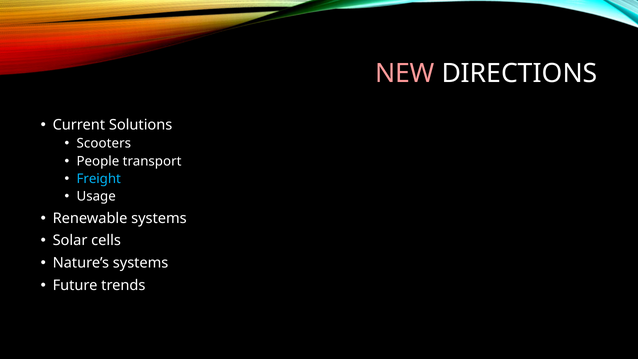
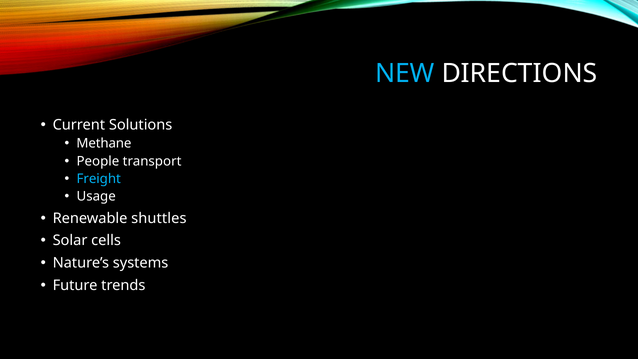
NEW colour: pink -> light blue (405, 74)
Scooters: Scooters -> Methane (104, 143)
Renewable systems: systems -> shuttles (159, 218)
